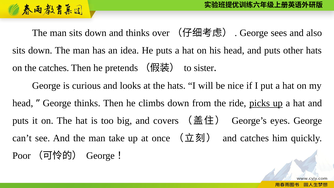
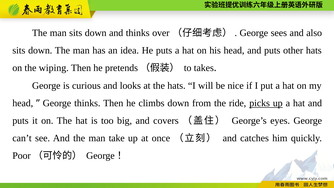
the catches: catches -> wiping (54, 68)
sister: sister -> takes (204, 68)
